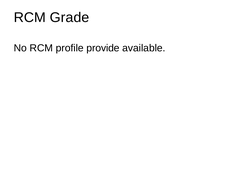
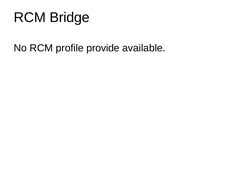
Grade: Grade -> Bridge (70, 17)
